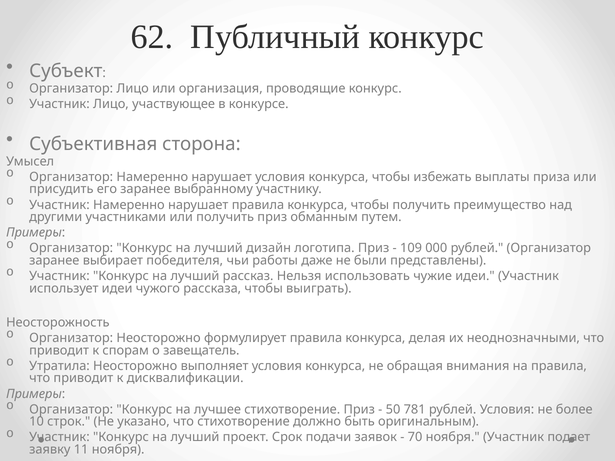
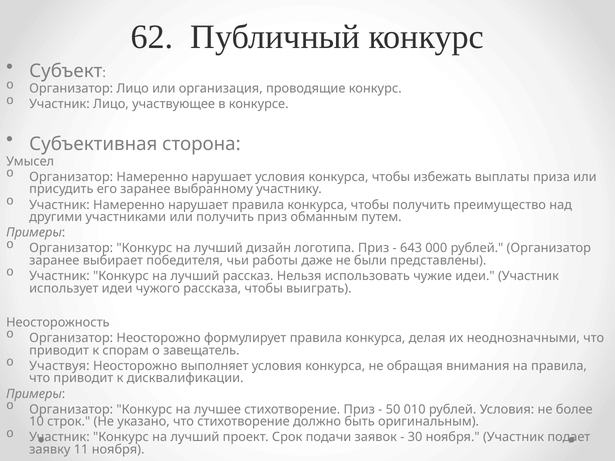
109: 109 -> 643 (411, 248)
Утратила: Утратила -> Участвуя (59, 366)
781: 781 -> 010 (415, 410)
70: 70 -> 30 (415, 437)
